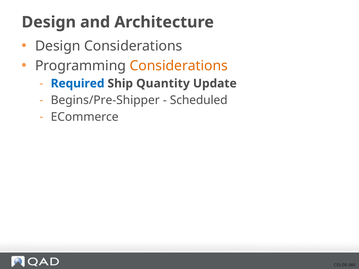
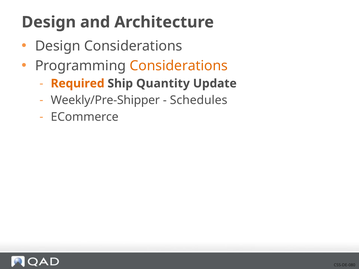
Required colour: blue -> orange (78, 84)
Begins/Pre-Shipper: Begins/Pre-Shipper -> Weekly/Pre-Shipper (105, 100)
Scheduled: Scheduled -> Schedules (199, 100)
